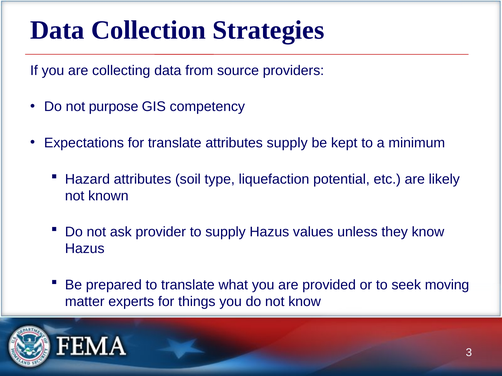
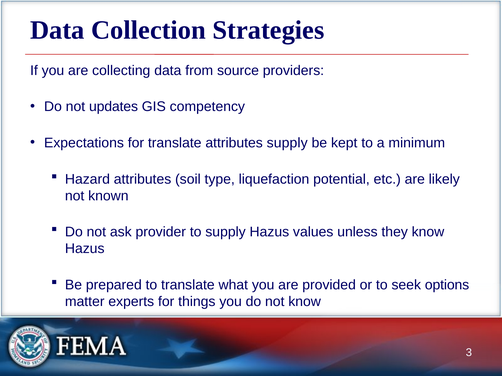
purpose: purpose -> updates (114, 107)
moving: moving -> options (447, 285)
